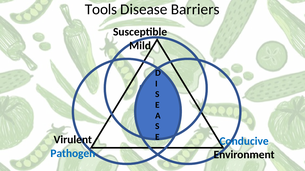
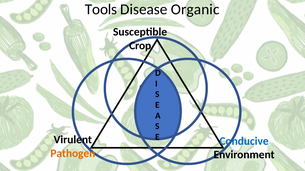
Barriers: Barriers -> Organic (195, 9)
Mild: Mild -> Crop (140, 46)
Pathogen colour: blue -> orange (73, 154)
